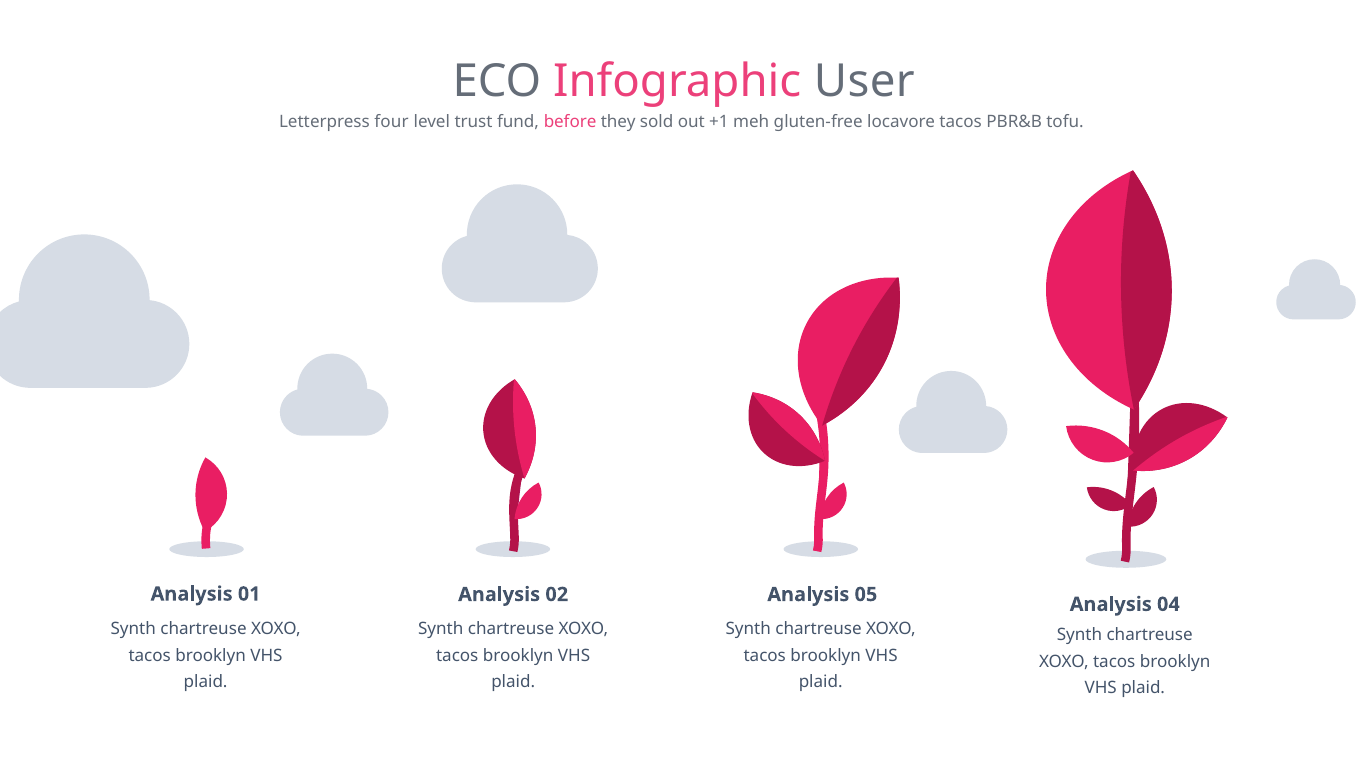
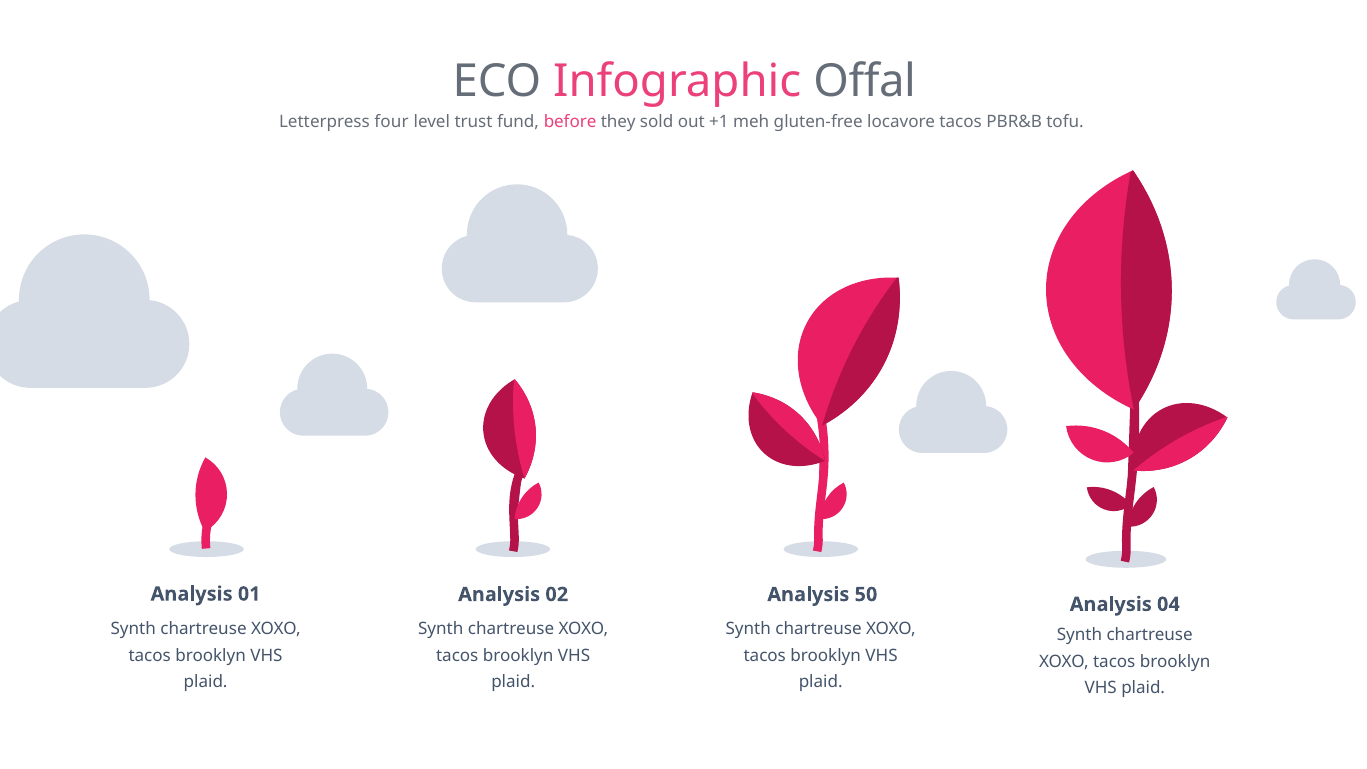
User: User -> Offal (865, 81)
05: 05 -> 50 (866, 594)
